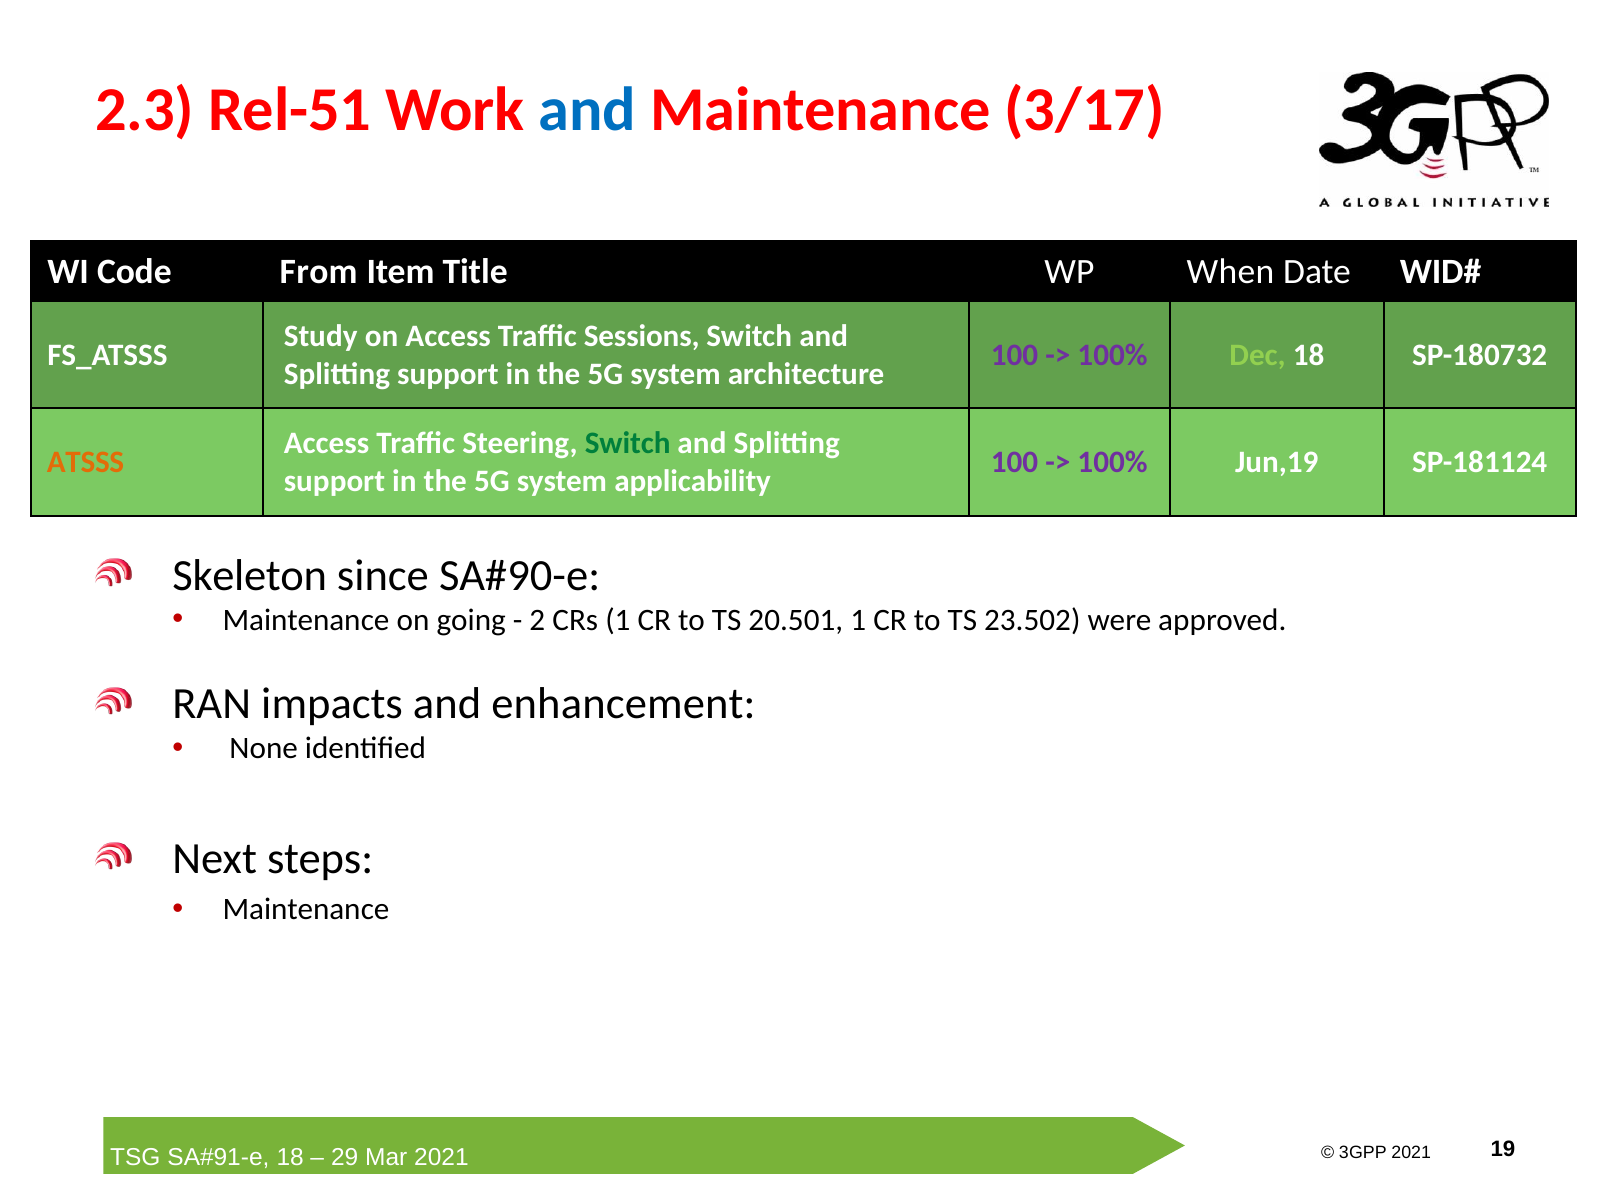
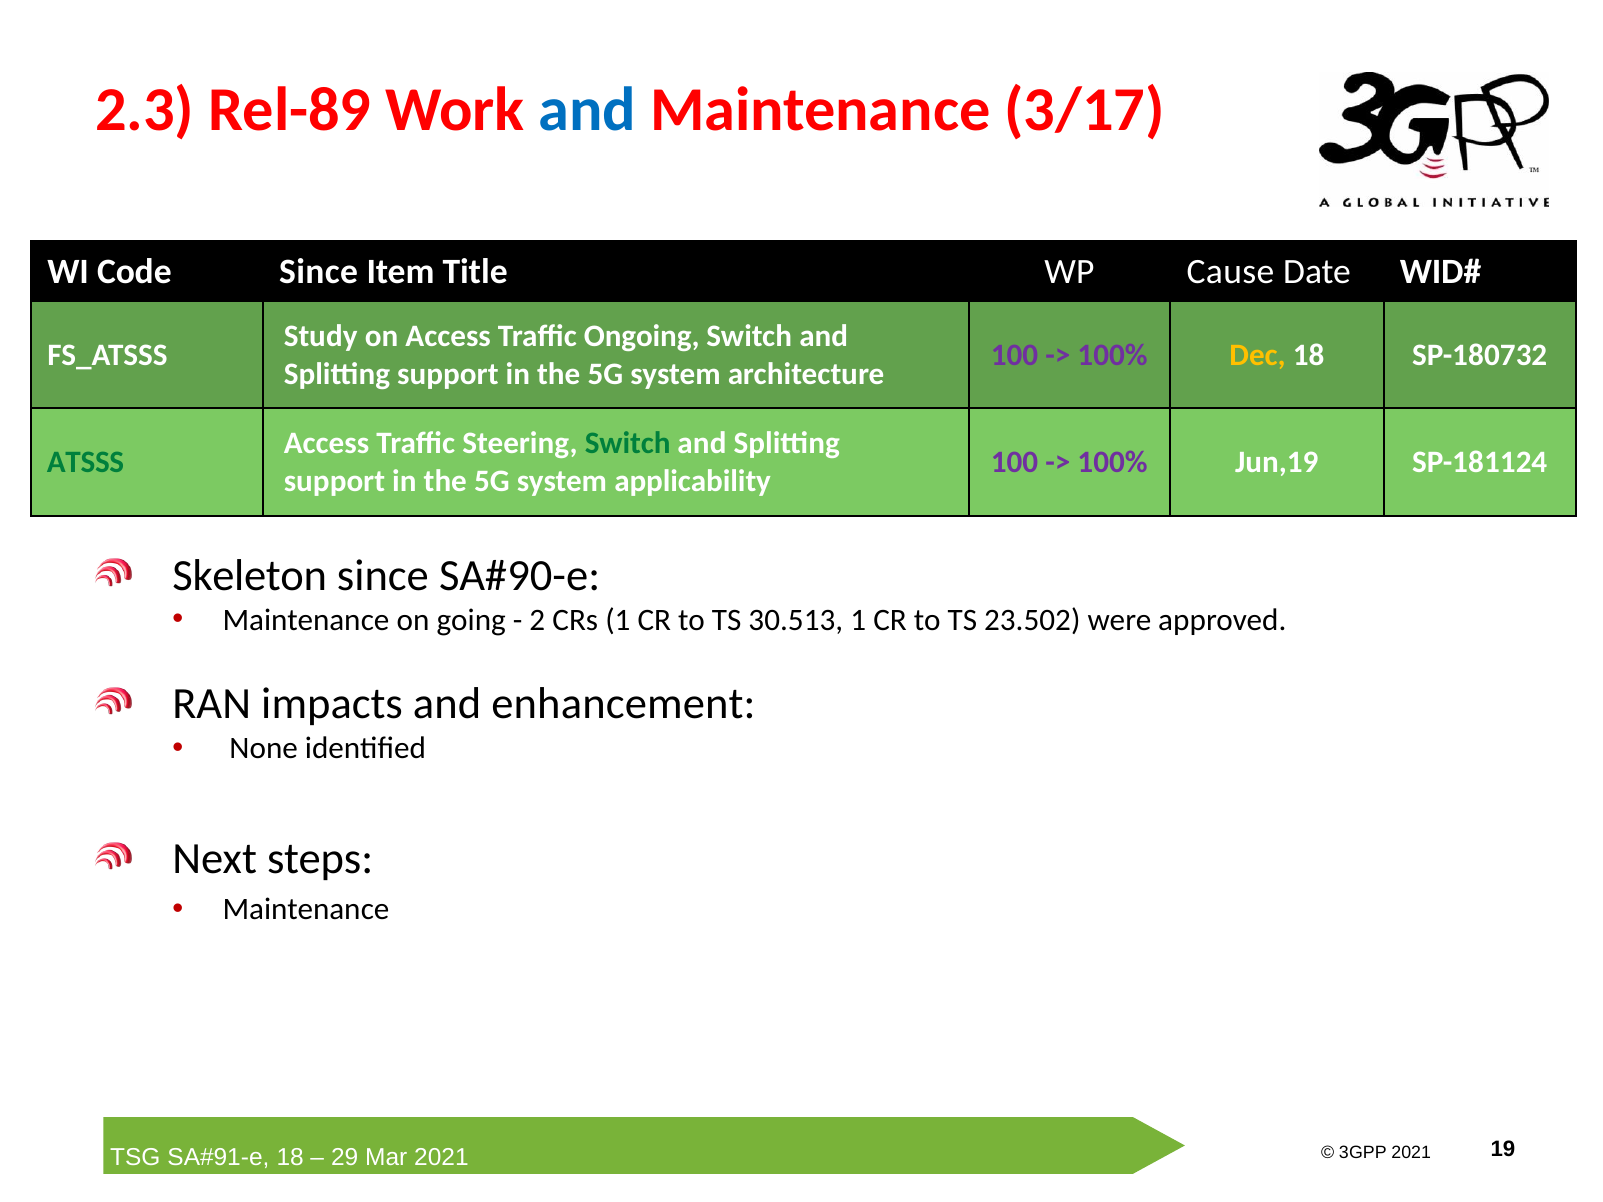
Rel-51: Rel-51 -> Rel-89 (290, 110)
Code From: From -> Since (319, 271)
When: When -> Cause (1230, 271)
Sessions: Sessions -> Ongoing (642, 336)
Dec colour: light green -> yellow (1258, 355)
ATSSS colour: orange -> green (86, 463)
20.501: 20.501 -> 30.513 (796, 620)
